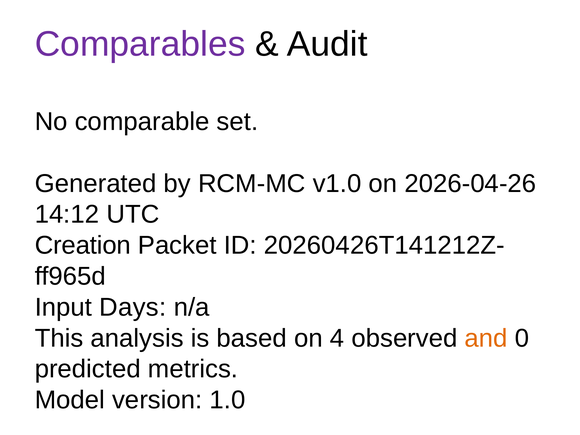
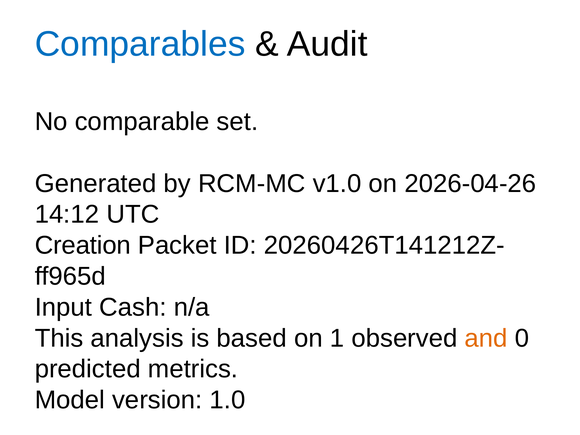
Comparables colour: purple -> blue (140, 44)
Days: Days -> Cash (133, 307)
4: 4 -> 1 (337, 338)
